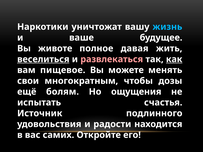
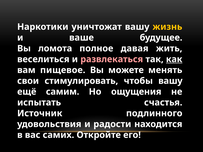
жизнь colour: light blue -> yellow (167, 27)
животе: животе -> ломота (55, 49)
веселиться underline: present -> none (43, 59)
многократным: многократным -> стимулировать (81, 81)
чтобы дозы: дозы -> вашу (170, 81)
болям: болям -> самим (63, 92)
